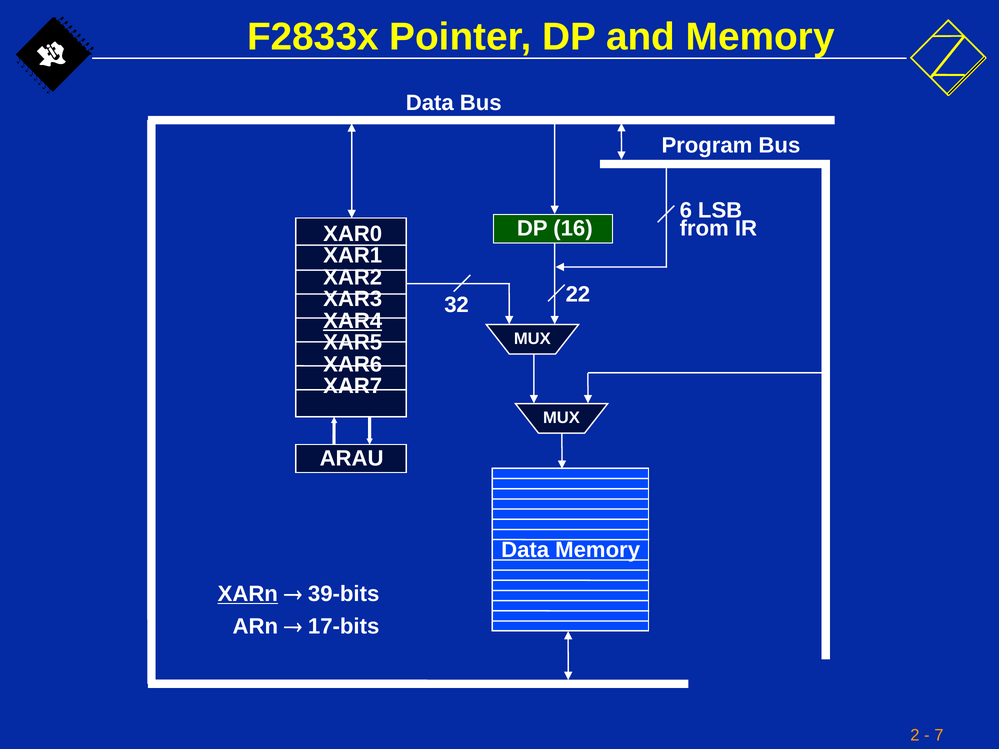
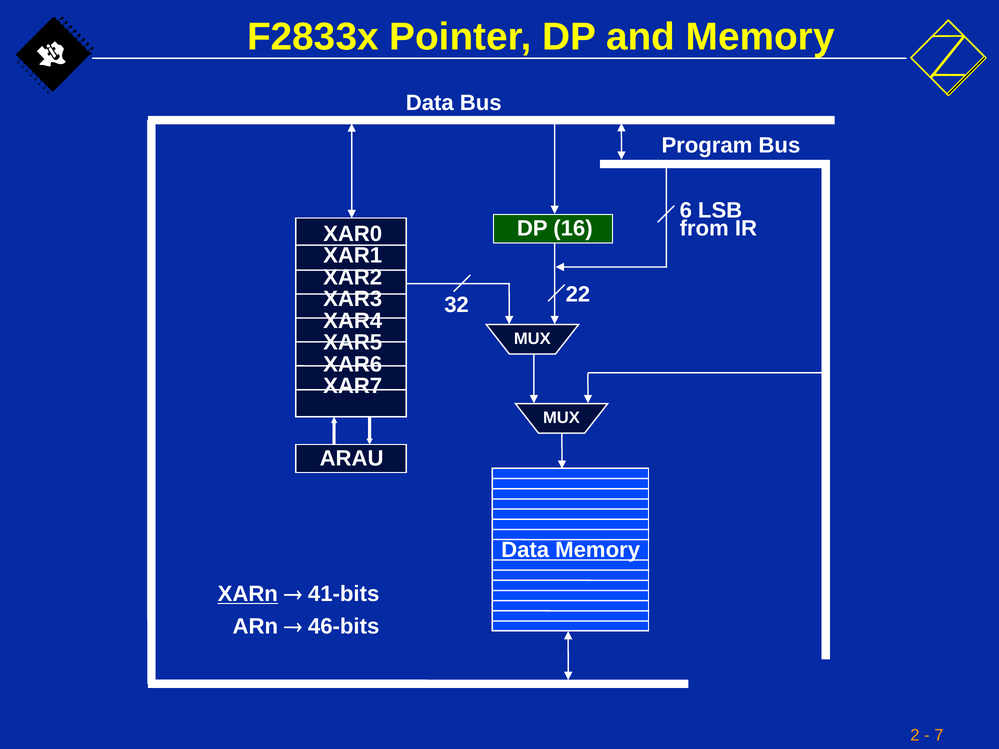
XAR4 underline: present -> none (353, 321)
39-bits: 39-bits -> 41-bits (344, 594)
17-bits: 17-bits -> 46-bits (344, 627)
